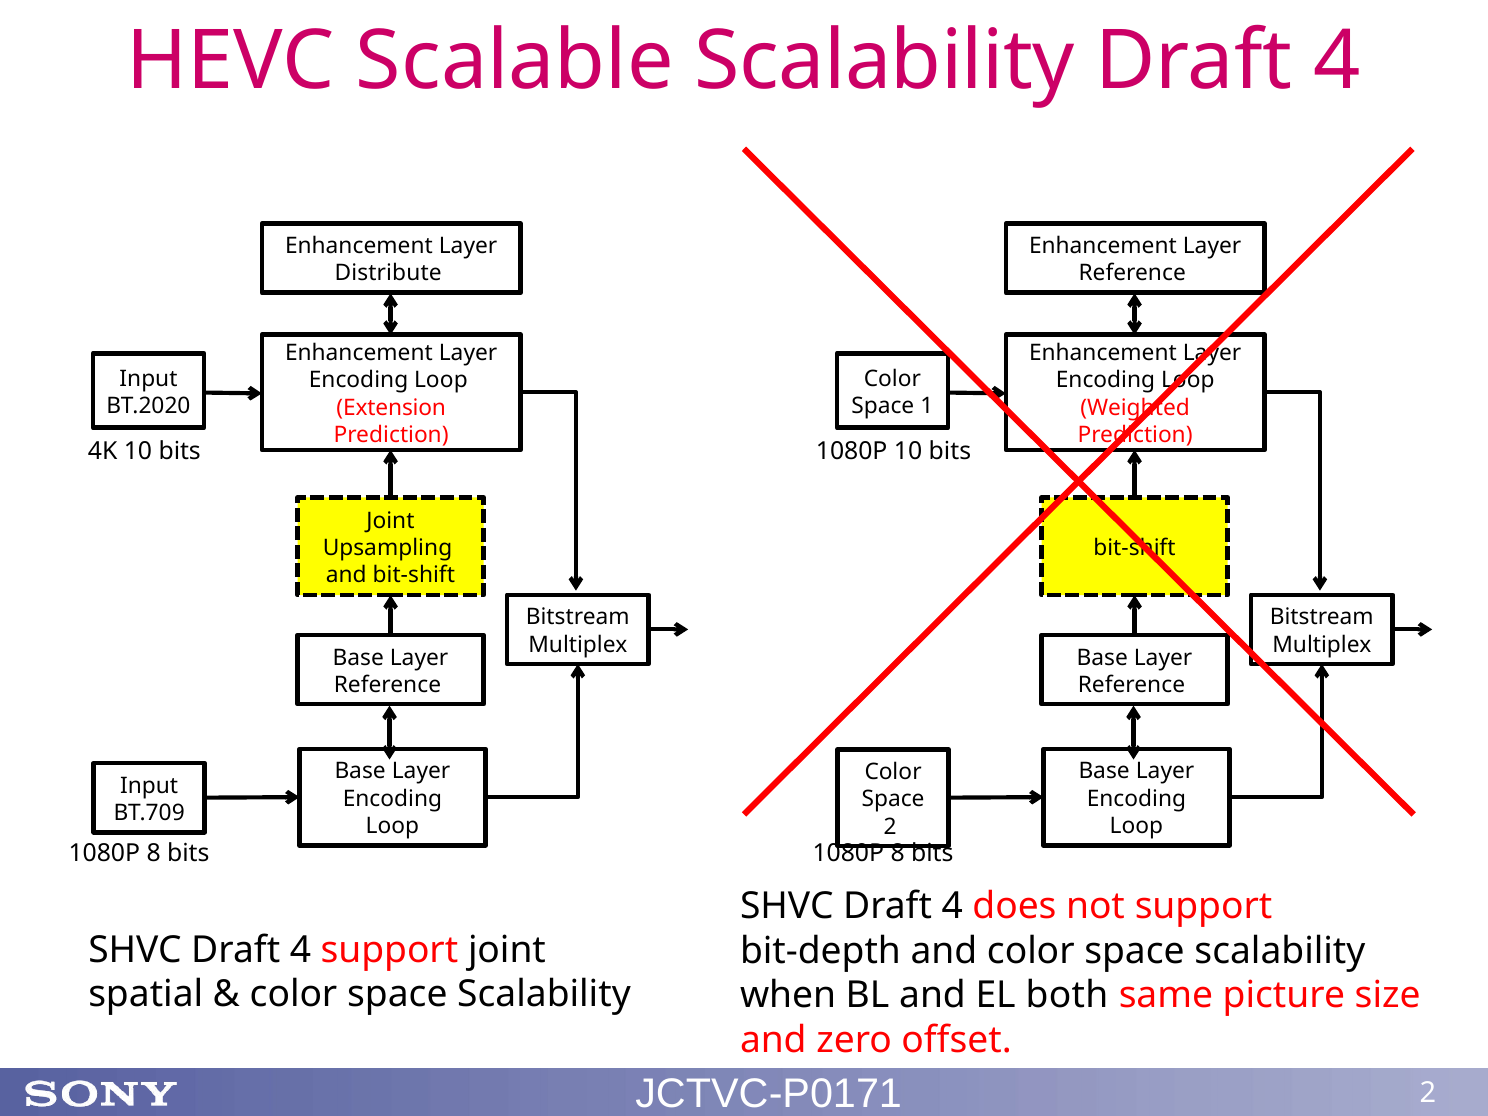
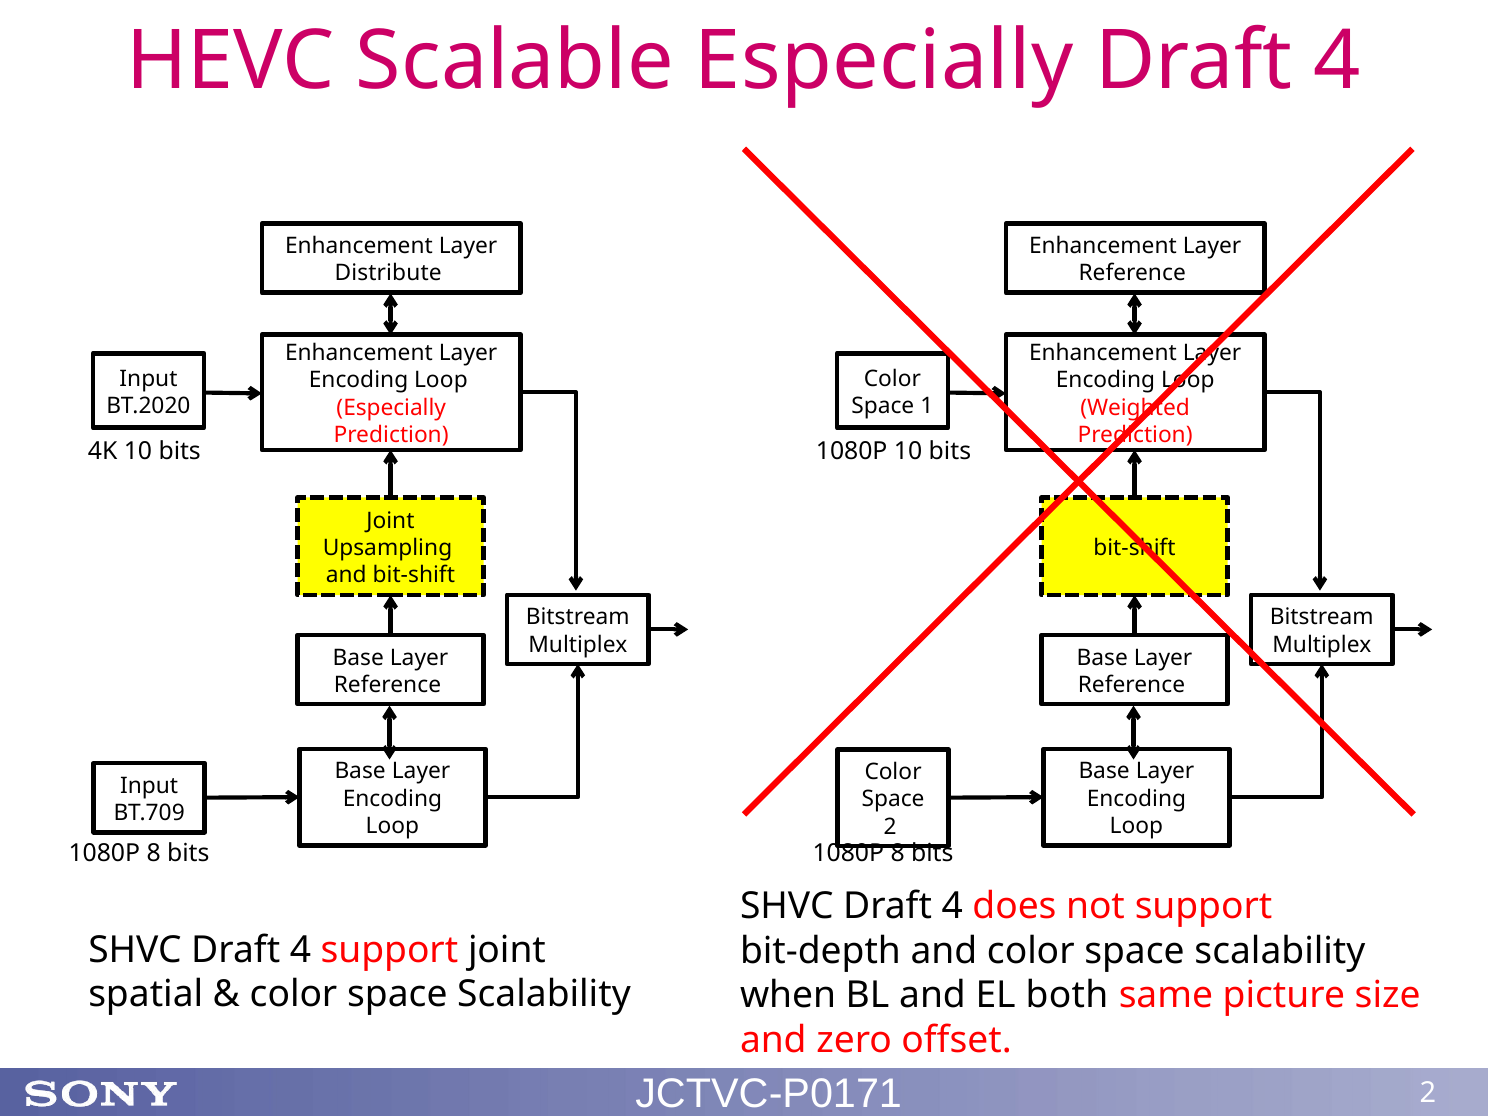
Scalable Scalability: Scalability -> Especially (884, 62)
Extension: Extension -> Especially (391, 408)
